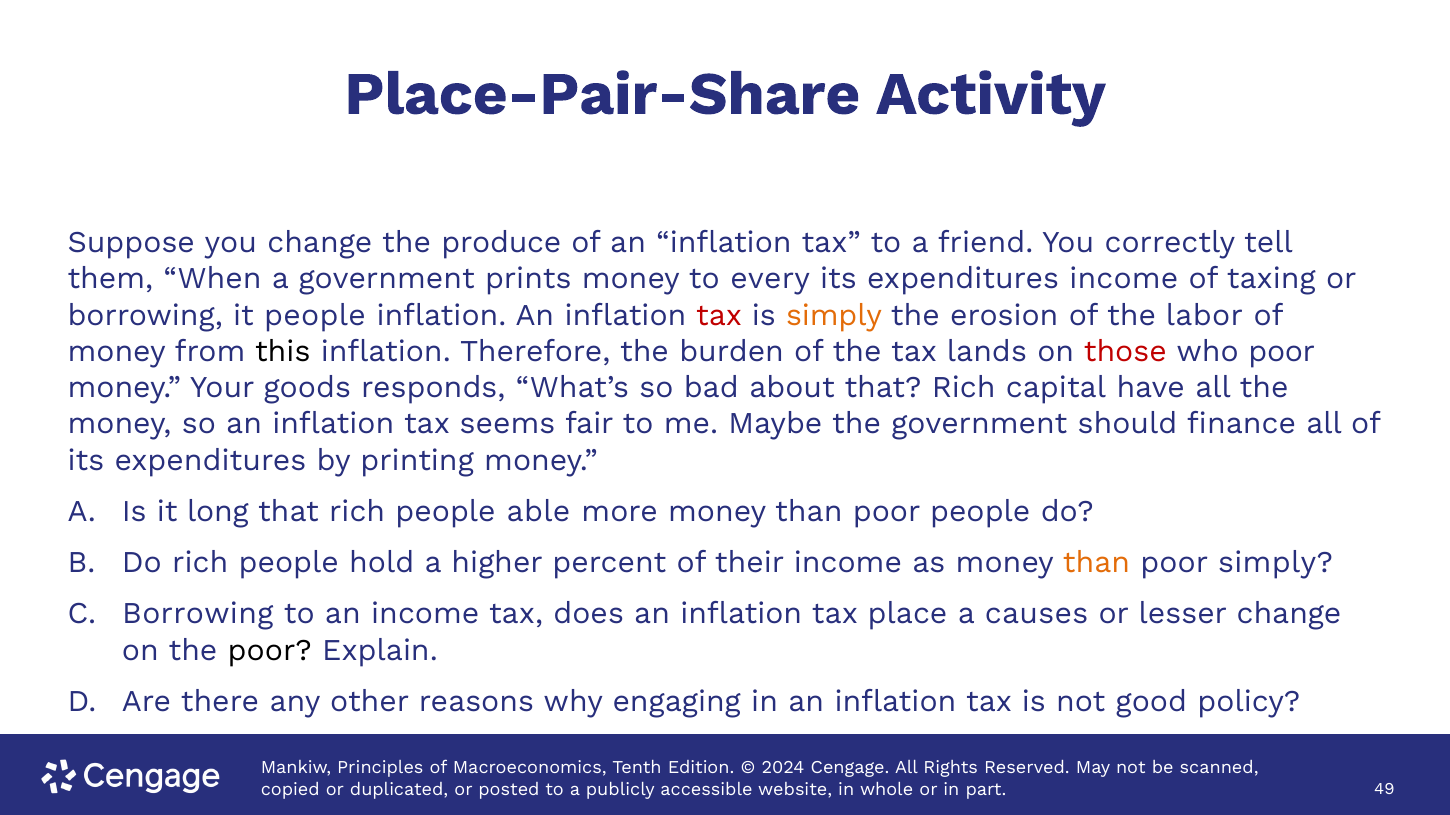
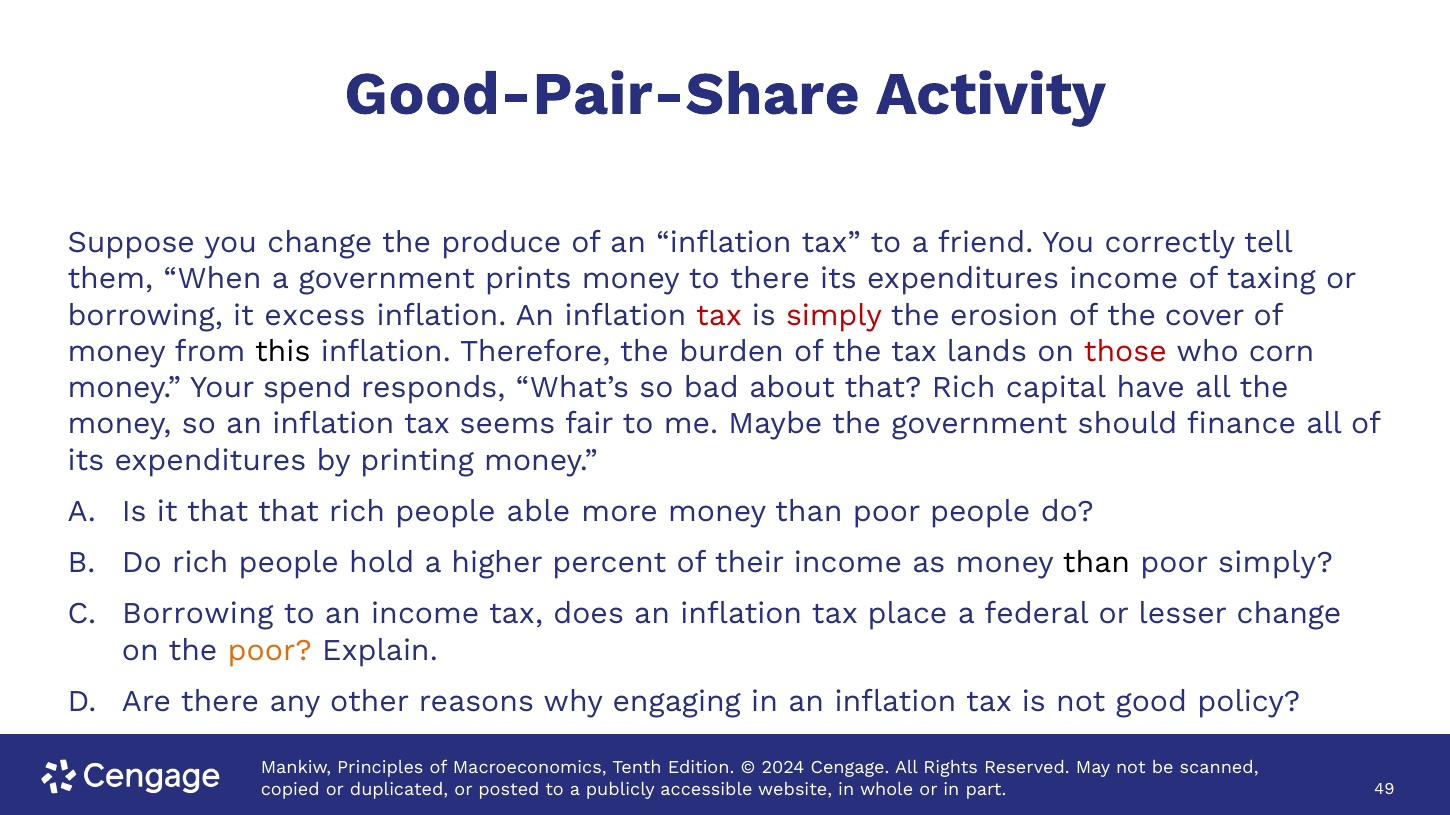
Place-Pair-Share: Place-Pair-Share -> Good-Pair-Share (602, 94)
to every: every -> there (770, 279)
it people: people -> excess (315, 315)
simply colour: orange -> red (834, 315)
labor: labor -> cover (1205, 315)
who poor: poor -> corn (1282, 352)
goods: goods -> spend (307, 388)
it long: long -> that (218, 512)
than colour: orange -> black (1097, 563)
causes: causes -> federal (1037, 614)
poor colour: black -> orange (270, 651)
